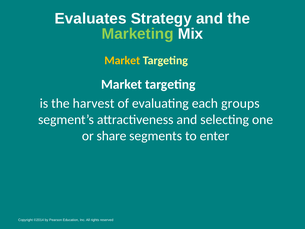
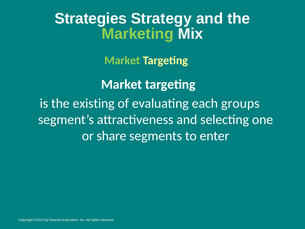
Evaluates: Evaluates -> Strategies (91, 19)
Market colour: yellow -> light green (122, 60)
harvest: harvest -> existing (94, 103)
